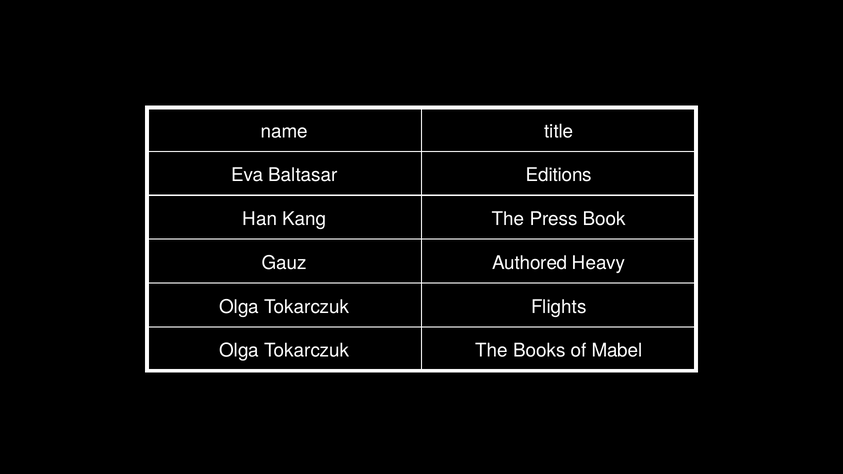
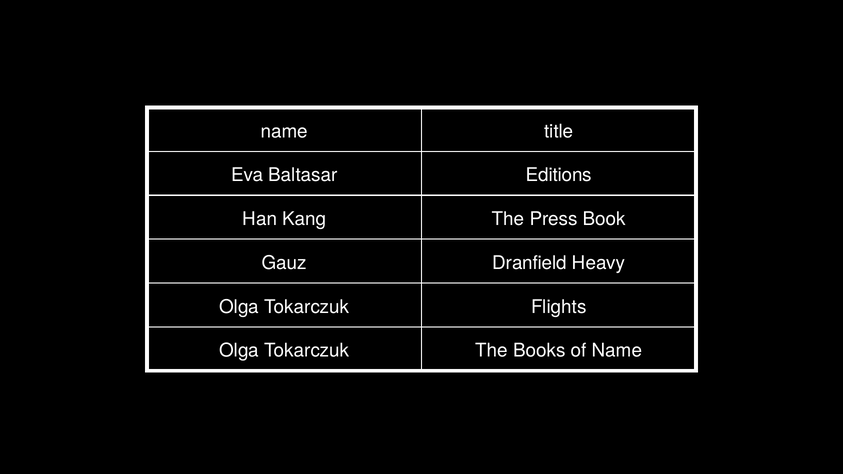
Authored: Authored -> Dranfield (530, 263)
of Mabel: Mabel -> Name (617, 351)
